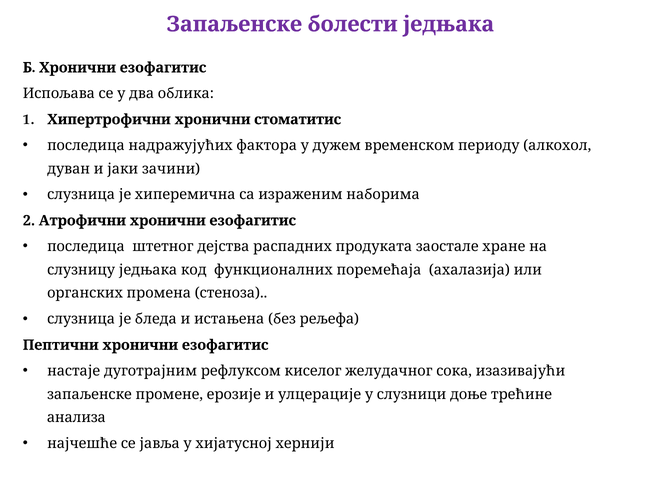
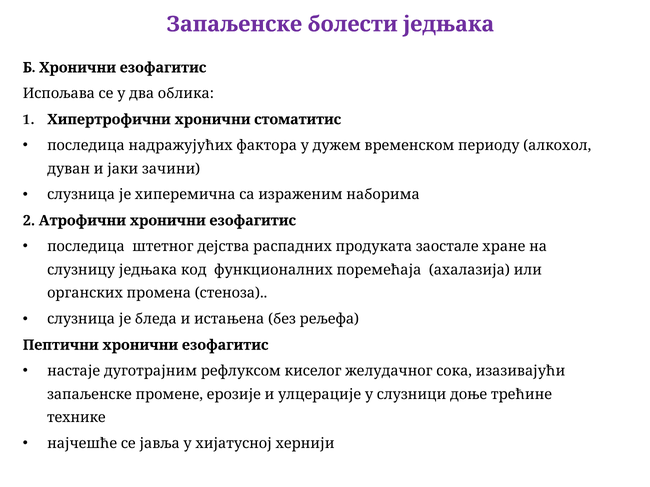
анализа: анализа -> технике (76, 418)
